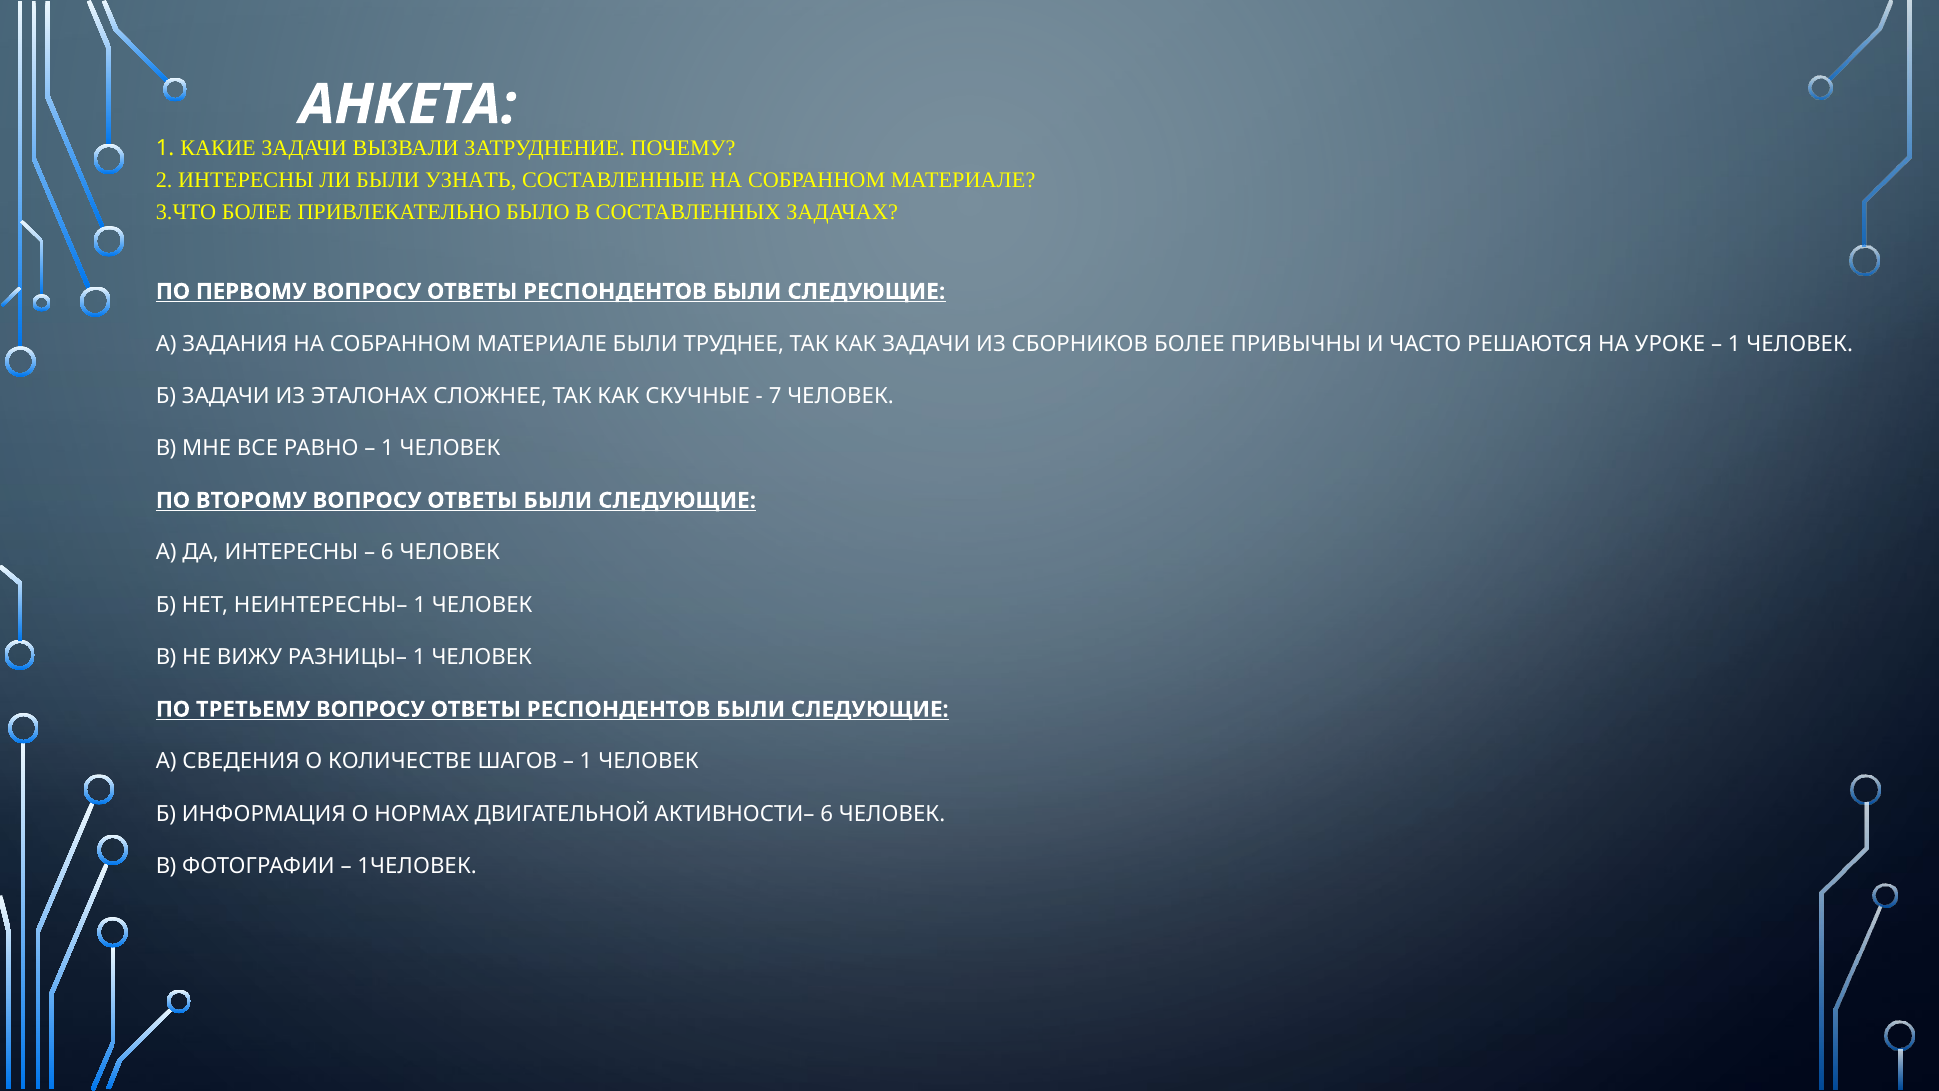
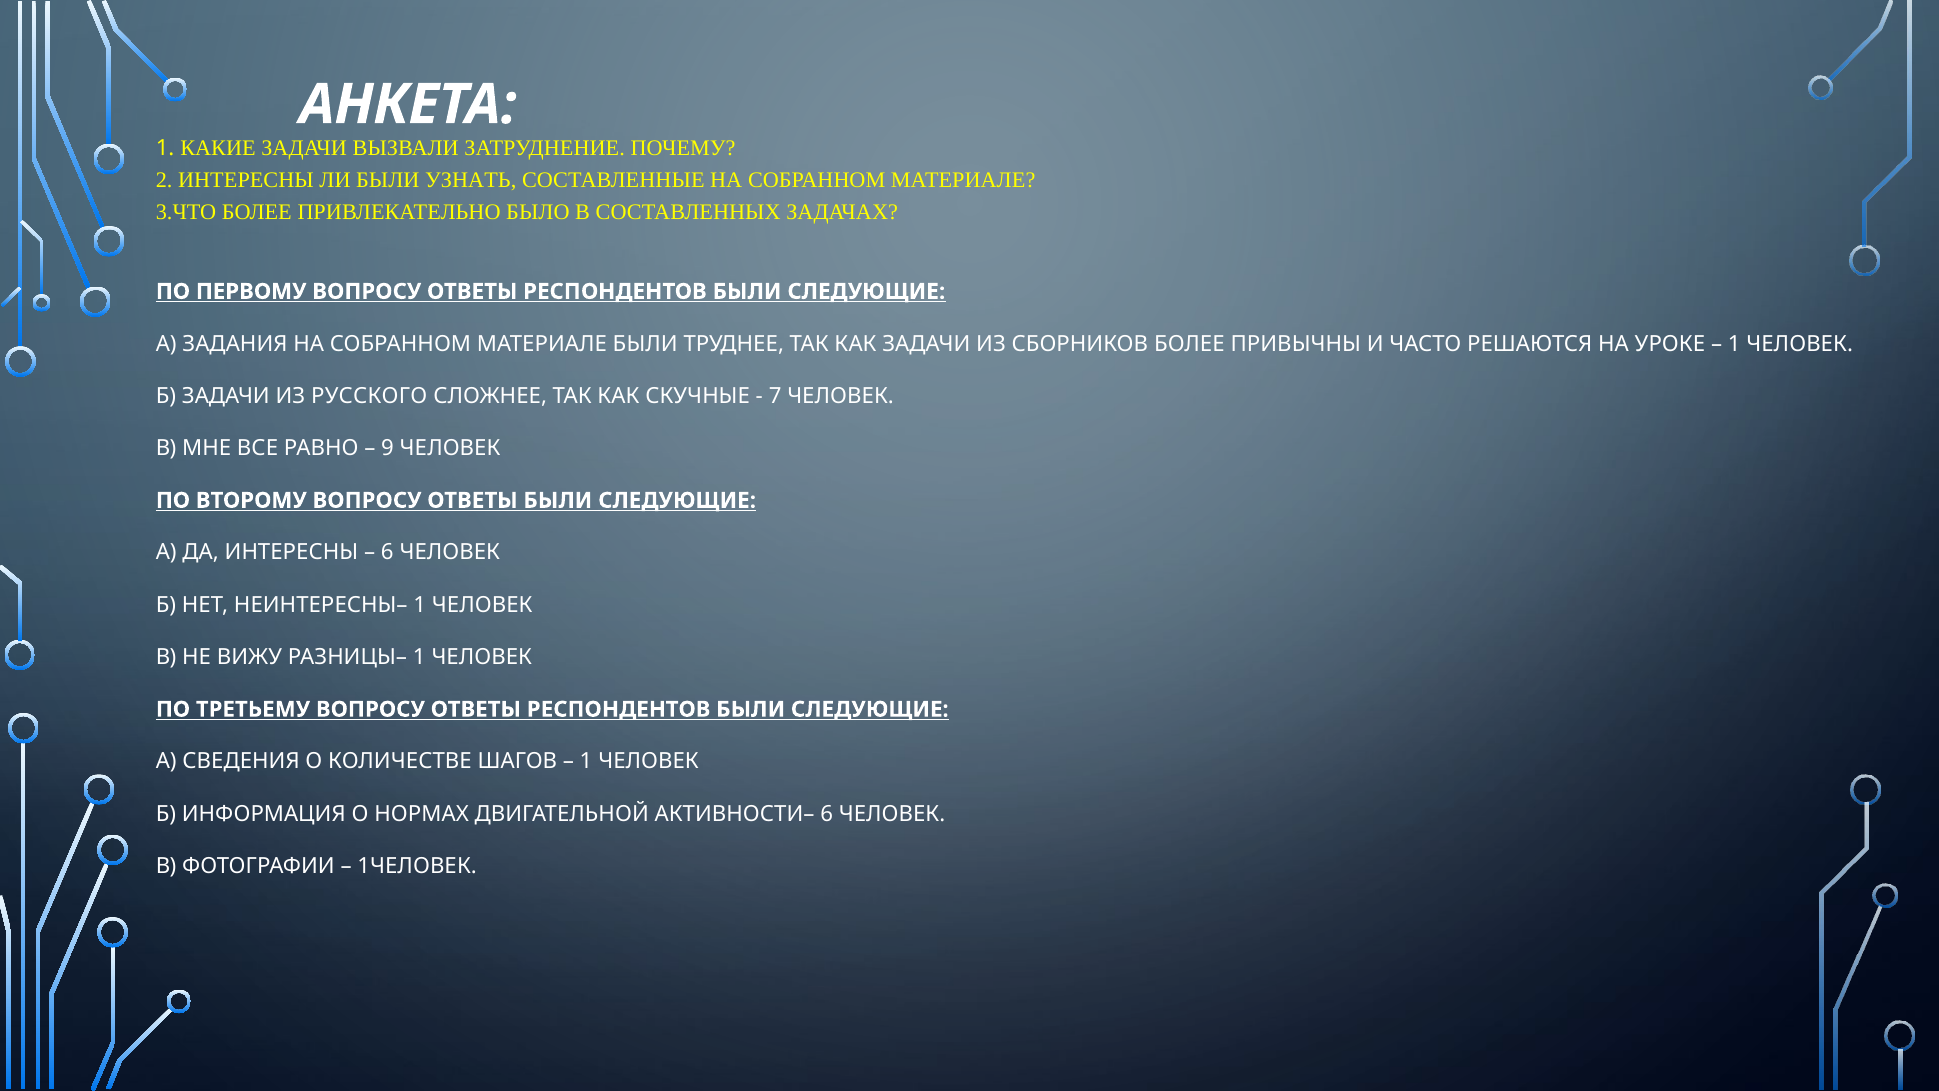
ЭТАЛОНАХ: ЭТАЛОНАХ -> РУССКОГО (369, 396)
1: 1 -> 9 (388, 448)
